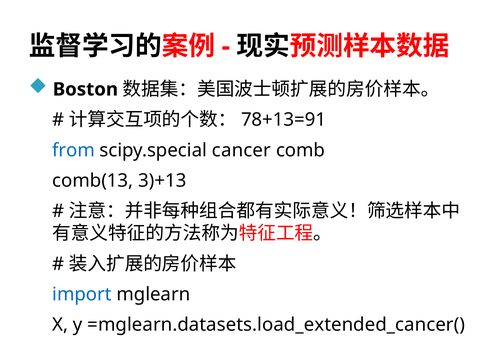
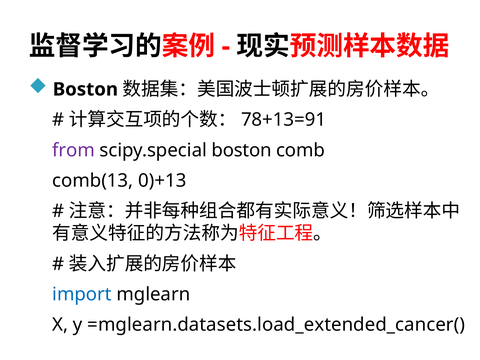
from colour: blue -> purple (74, 150)
scipy.special cancer: cancer -> boston (242, 150)
3)+13: 3)+13 -> 0)+13 (162, 181)
